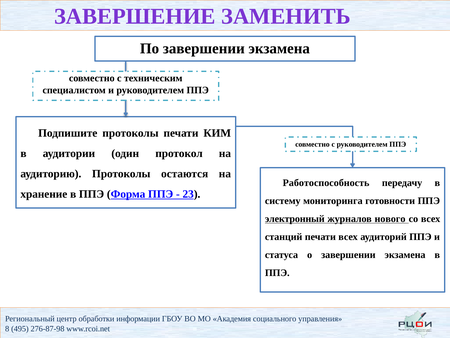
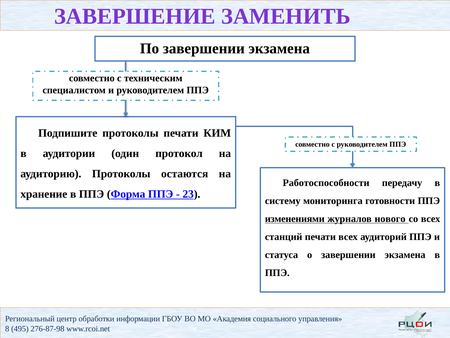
Работоспособность: Работоспособность -> Работоспособности (326, 182)
электронный: электронный -> изменениями (295, 218)
